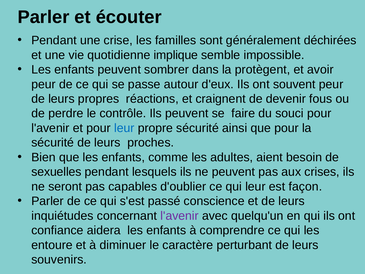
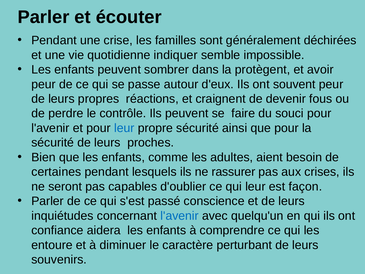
implique: implique -> indiquer (176, 55)
sexuelles: sexuelles -> certaines (56, 172)
ne peuvent: peuvent -> rassurer (234, 172)
l'avenir colour: purple -> blue (180, 216)
